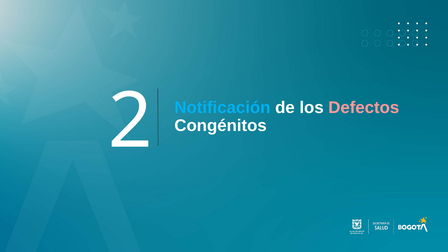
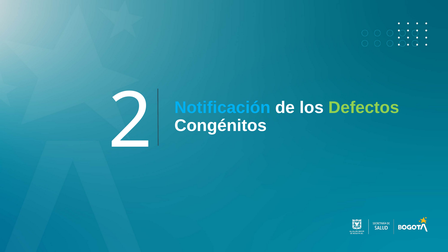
Defectos colour: pink -> light green (364, 107)
